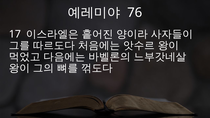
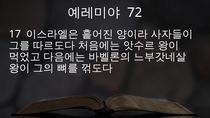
76: 76 -> 72 (135, 13)
